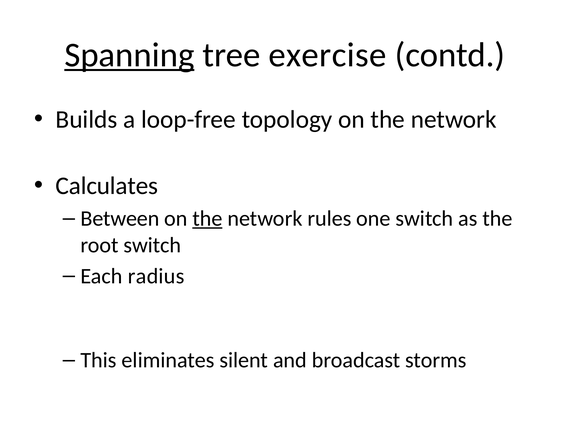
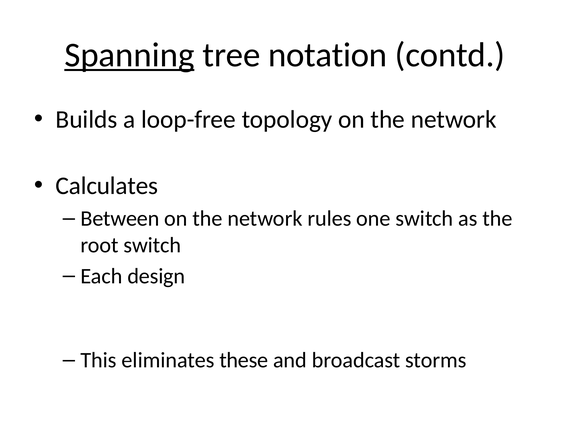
exercise: exercise -> notation (328, 55)
the underline: present -> none (207, 219)
radius: radius -> design (156, 277)
silent: silent -> these (244, 361)
